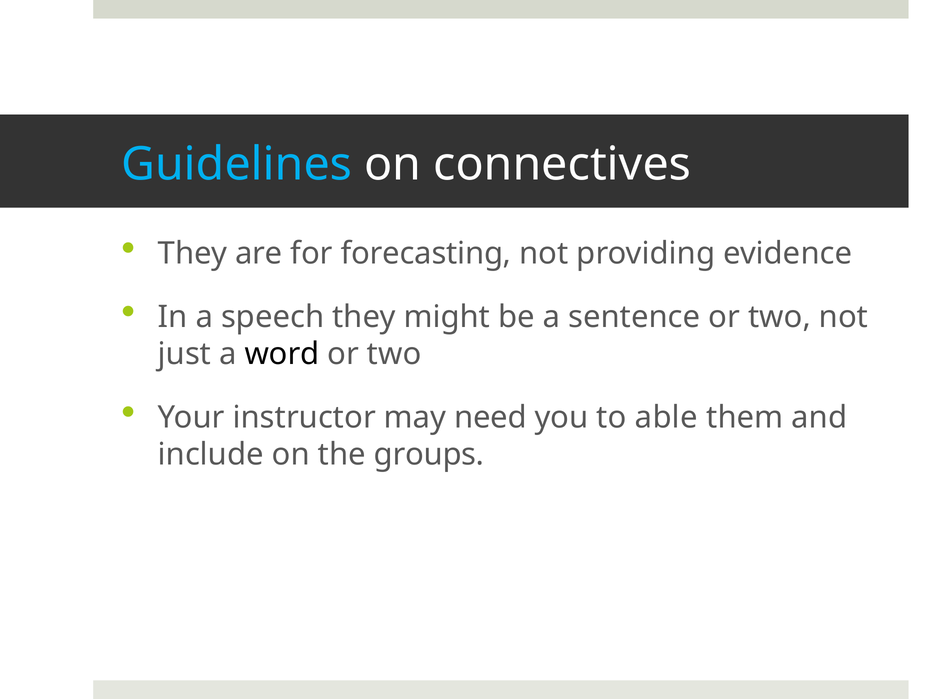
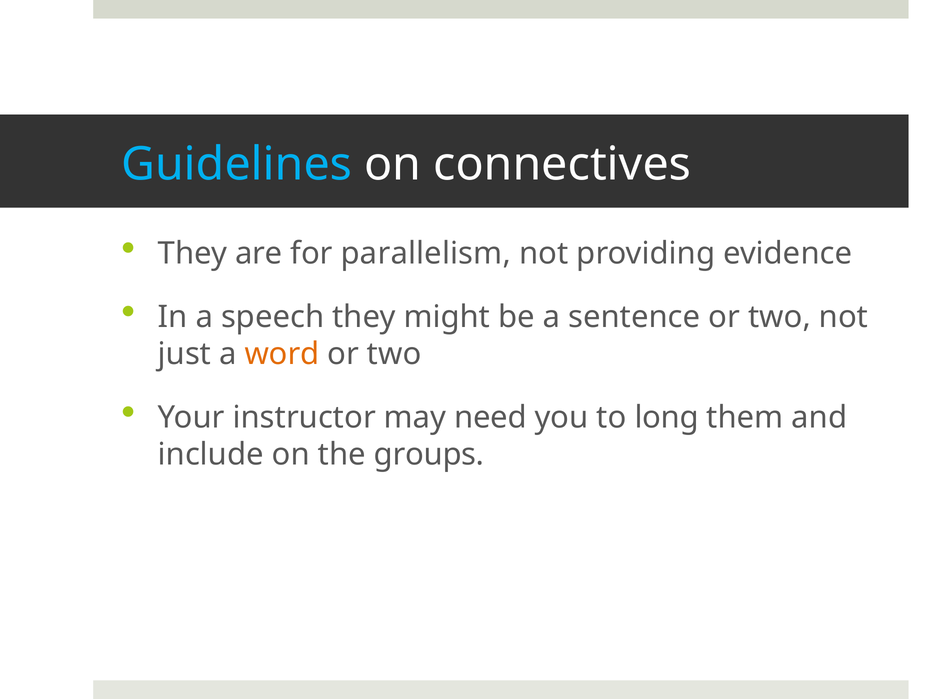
forecasting: forecasting -> parallelism (426, 254)
word colour: black -> orange (282, 354)
able: able -> long (667, 417)
